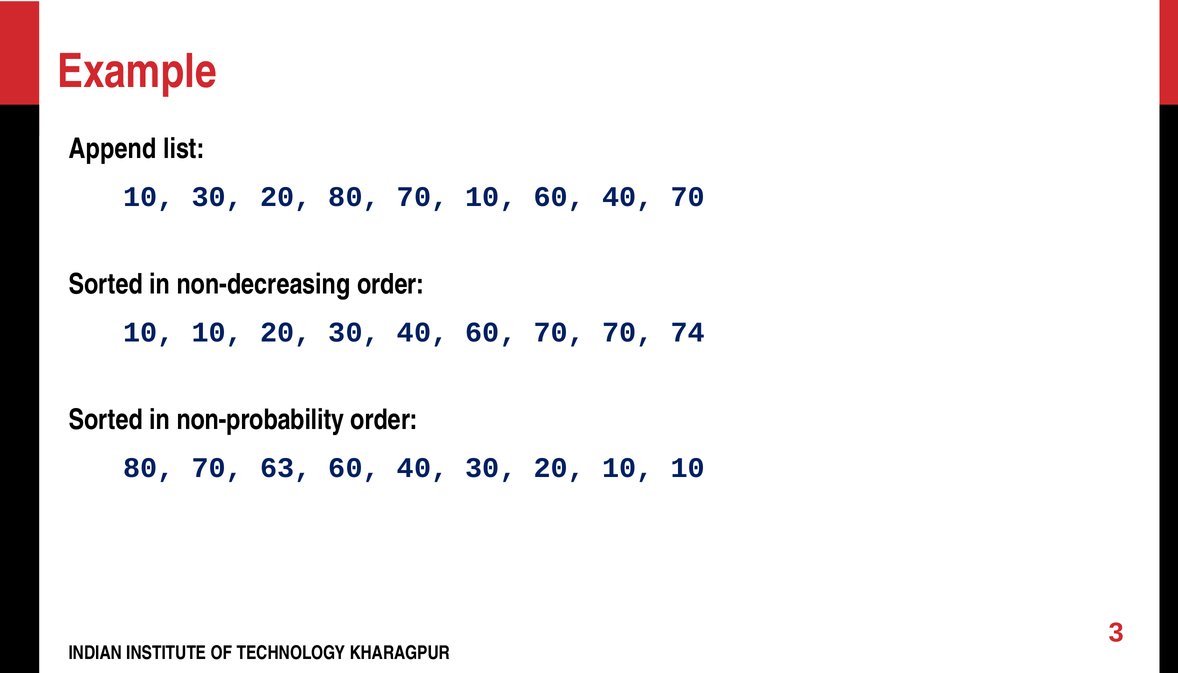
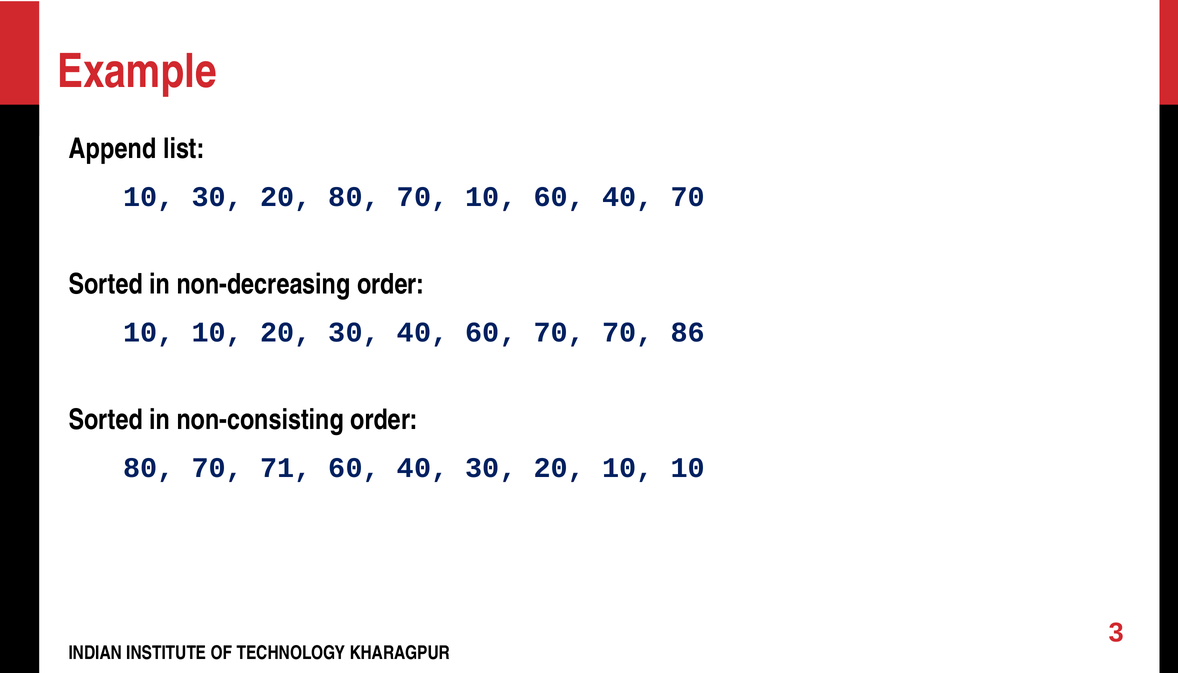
74: 74 -> 86 (688, 332)
non-probability: non-probability -> non-consisting (260, 420)
63: 63 -> 71 (286, 468)
